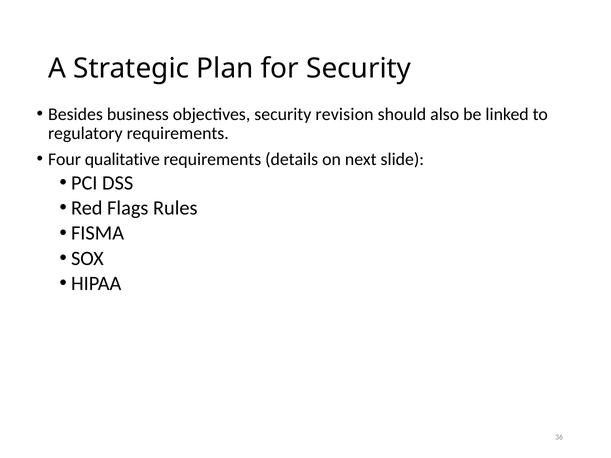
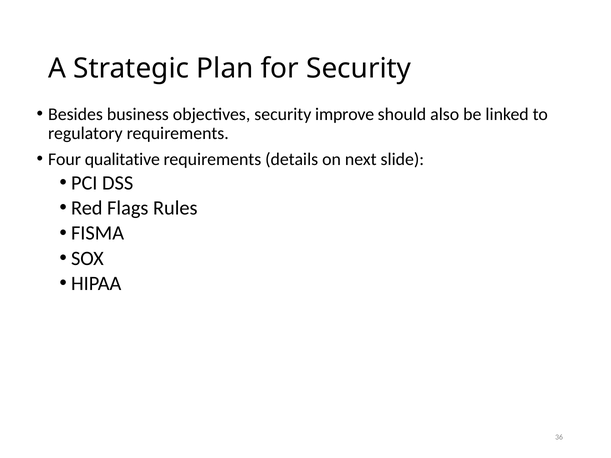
revision: revision -> improve (345, 114)
